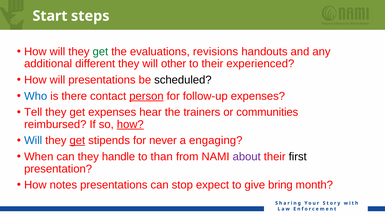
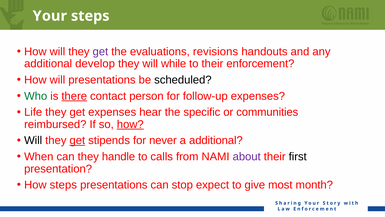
Start: Start -> Your (50, 16)
get colour: green -> purple (100, 52)
different: different -> develop (95, 64)
other: other -> while (174, 64)
experienced: experienced -> enforcement (260, 64)
Who colour: blue -> green (36, 96)
there underline: none -> present (74, 96)
person underline: present -> none (146, 96)
Tell: Tell -> Life (33, 112)
trainers: trainers -> specific (202, 112)
Will colour: blue -> black (33, 140)
a engaging: engaging -> additional (216, 140)
than: than -> calls (162, 156)
How notes: notes -> steps (63, 185)
bring: bring -> most (280, 185)
